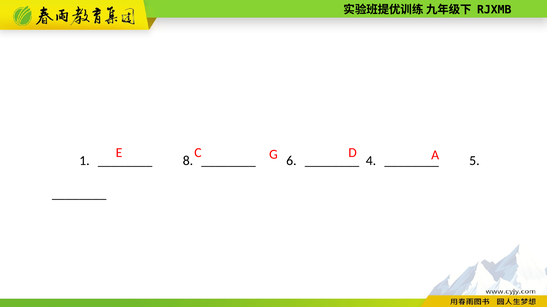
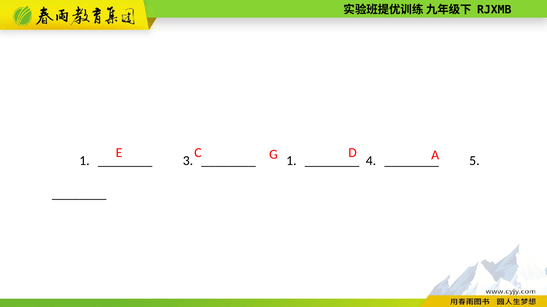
8: 8 -> 3 (188, 161)
6: 6 -> 1 (291, 161)
